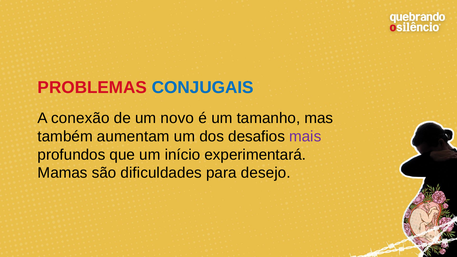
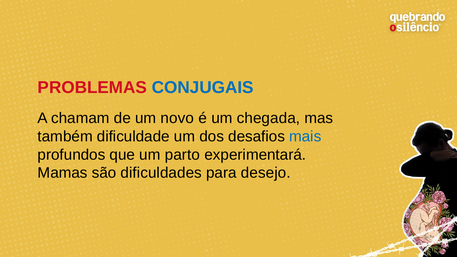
conexão: conexão -> chamam (80, 118)
tamanho: tamanho -> chegada (268, 118)
aumentam: aumentam -> dificuldade (133, 136)
mais colour: purple -> blue (305, 136)
início: início -> parto (182, 155)
